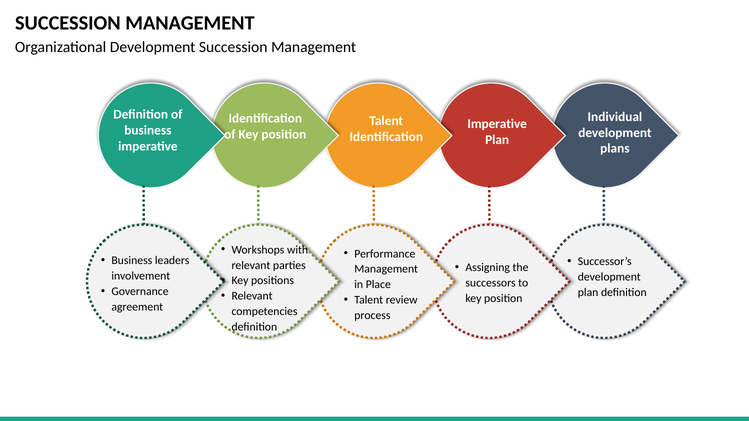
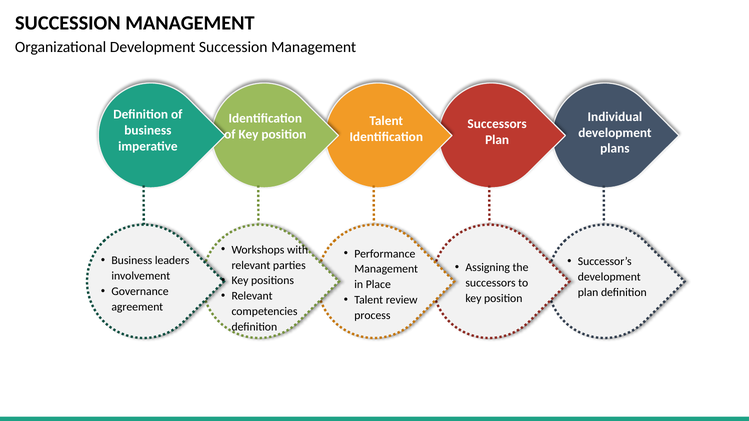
Imperative: Imperative -> Successors (497, 124)
